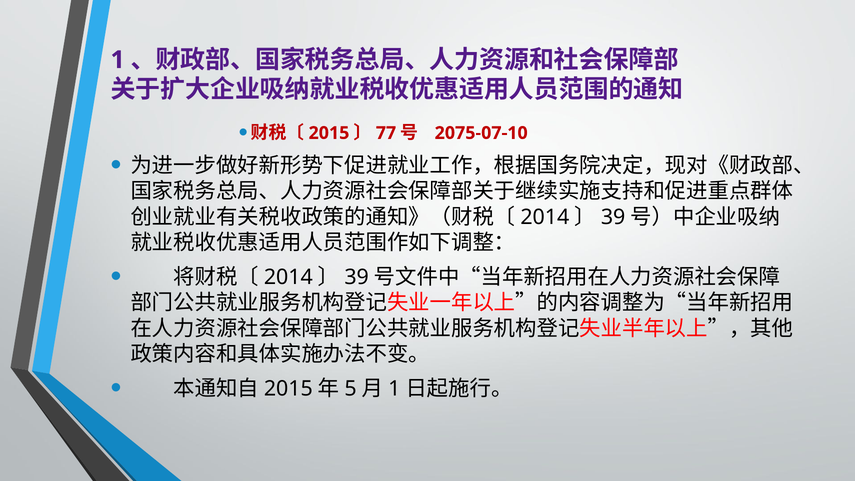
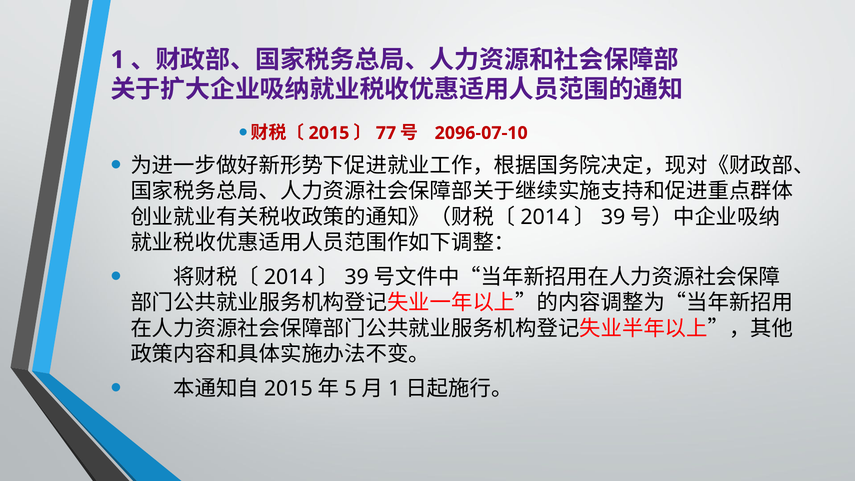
2075-07-10: 2075-07-10 -> 2096-07-10 (481, 133)
